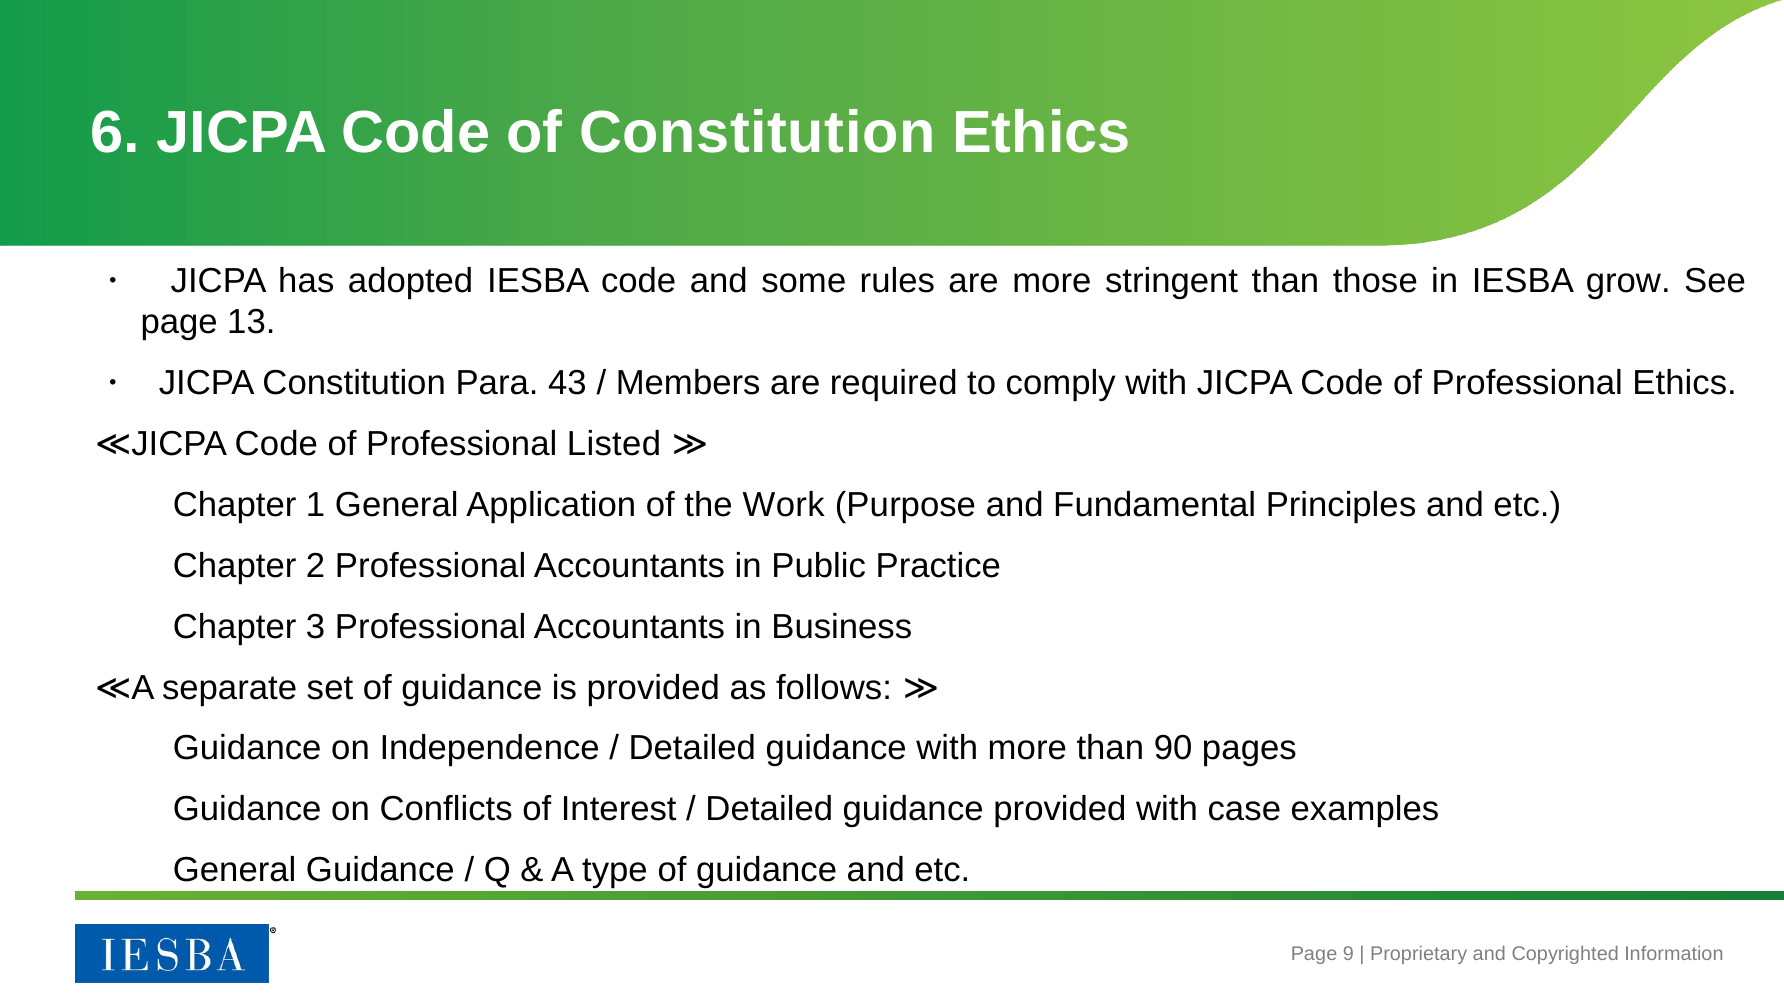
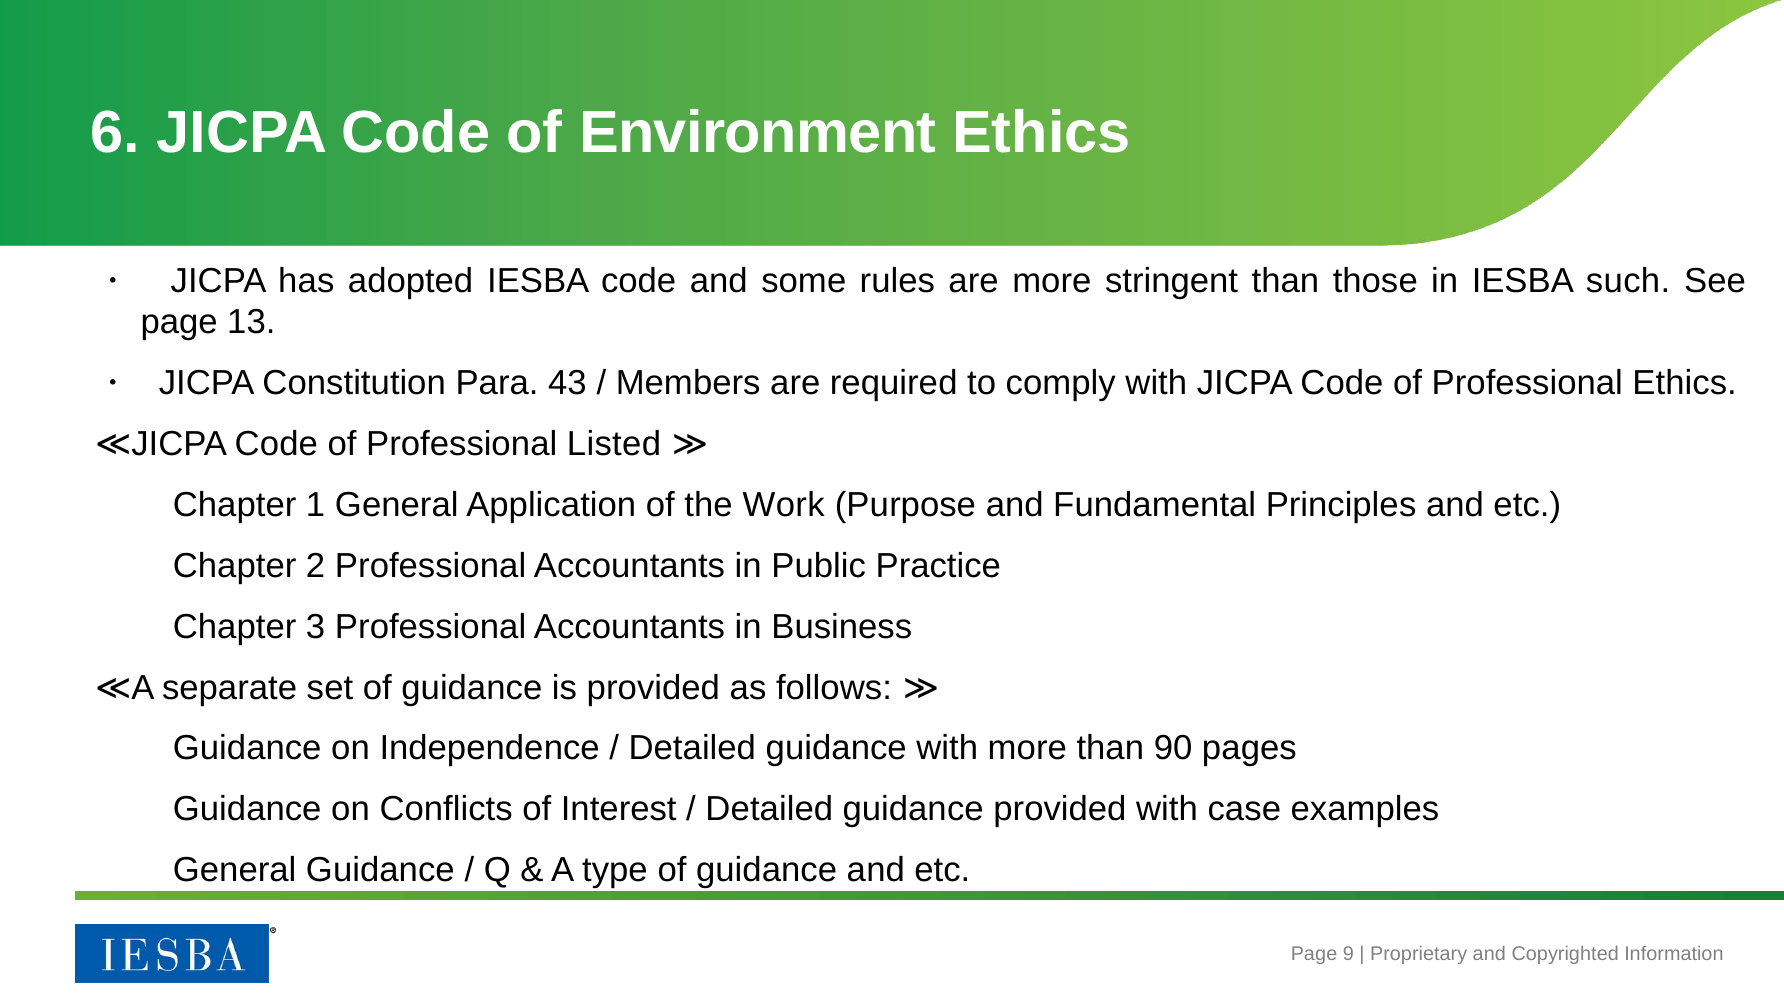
of Constitution: Constitution -> Environment (758, 133)
grow: grow -> such (1628, 281)
